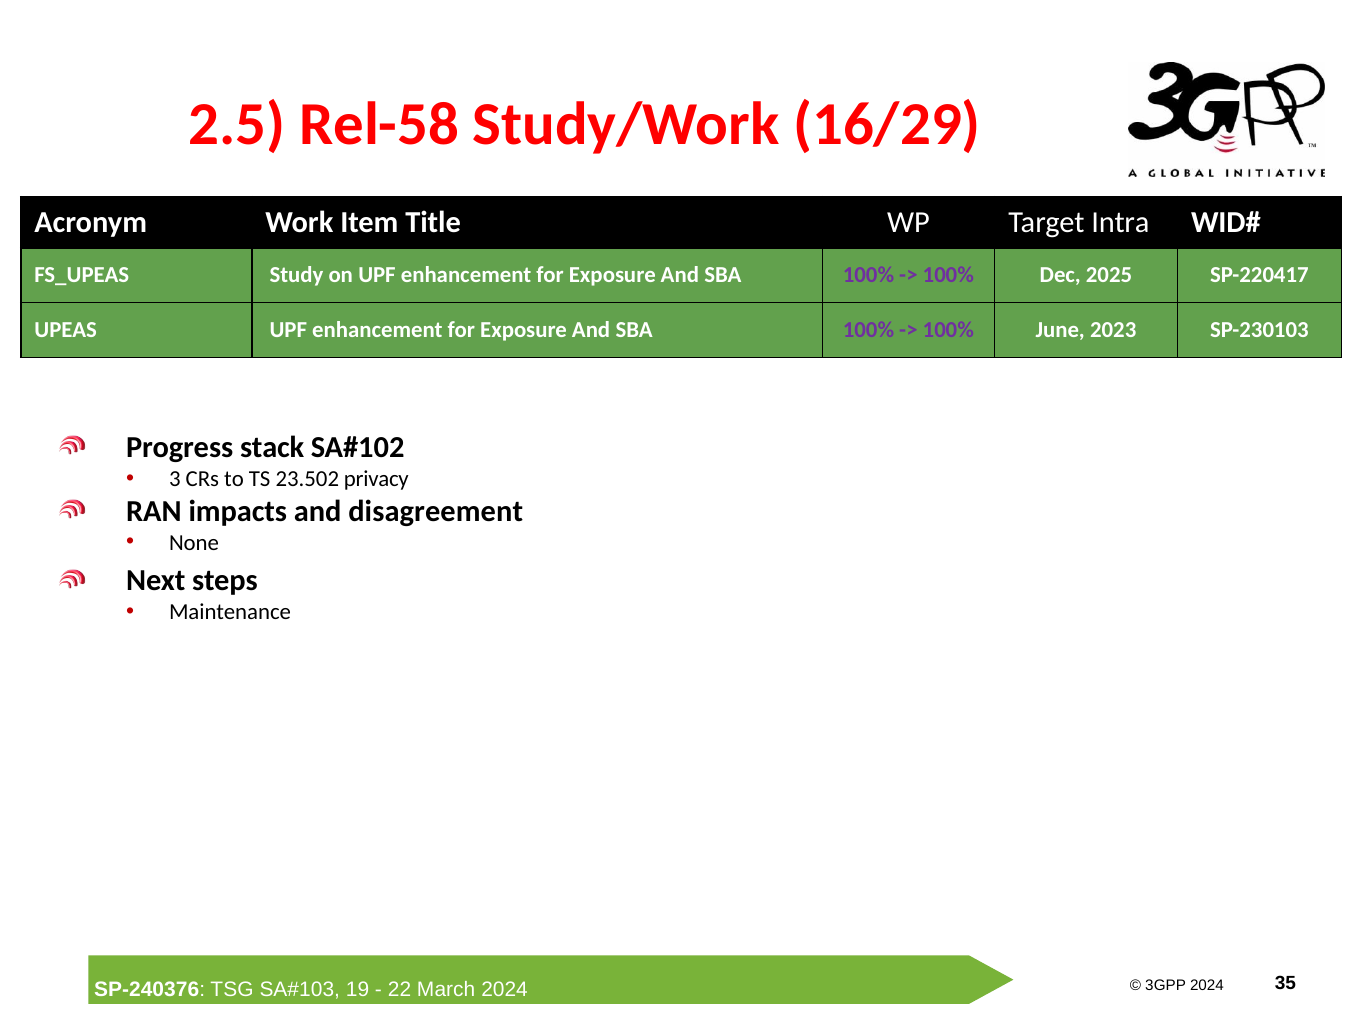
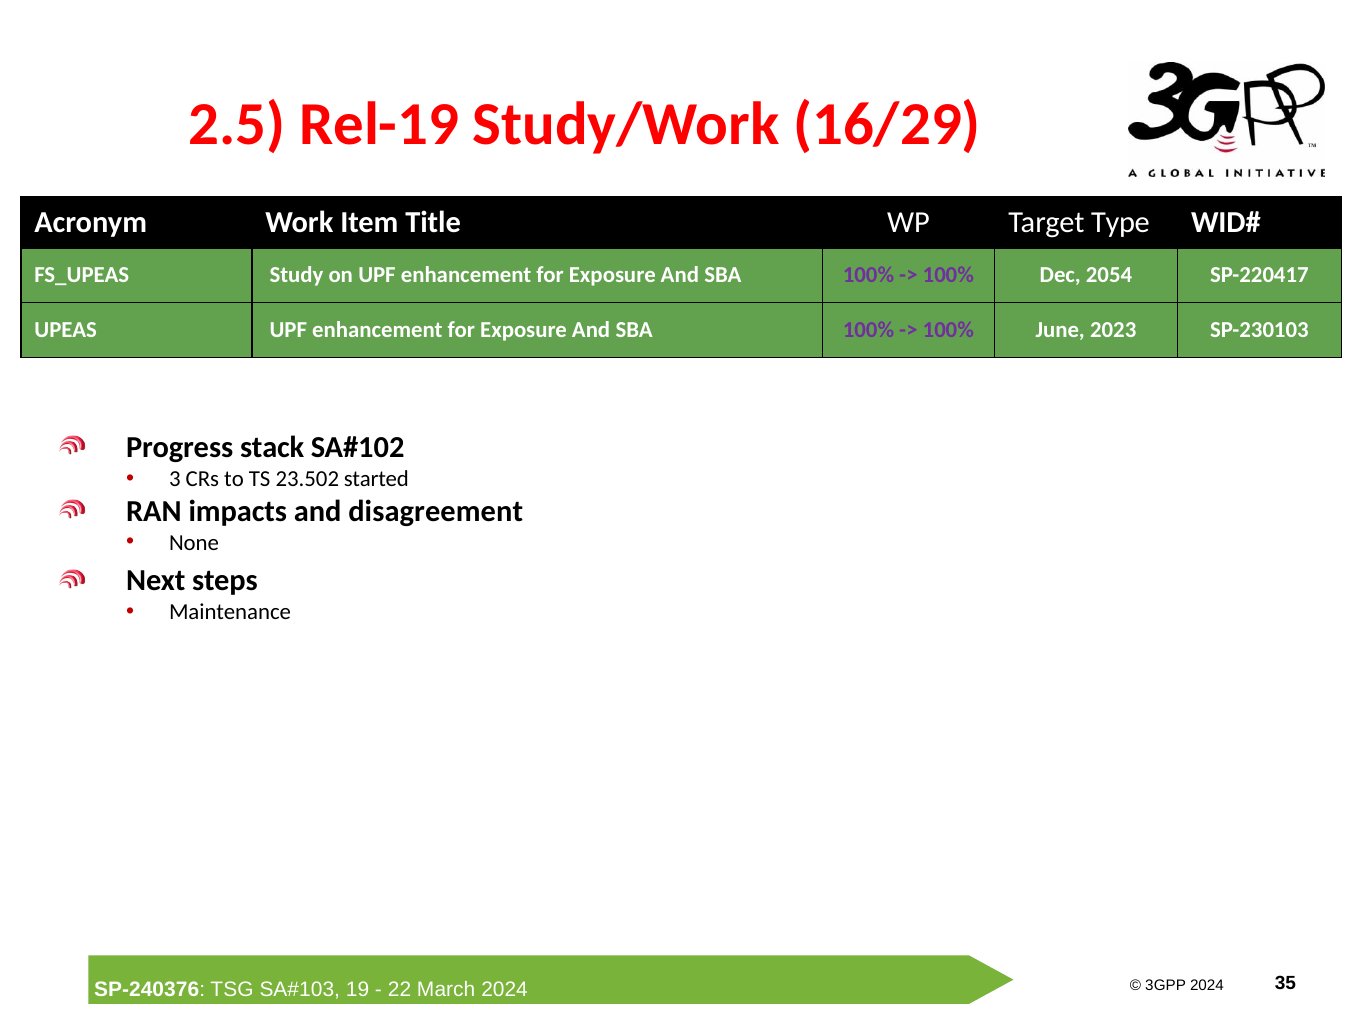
Rel-58: Rel-58 -> Rel-19 (379, 124)
Intra: Intra -> Type (1120, 223)
2025: 2025 -> 2054 (1109, 276)
privacy: privacy -> started (376, 479)
